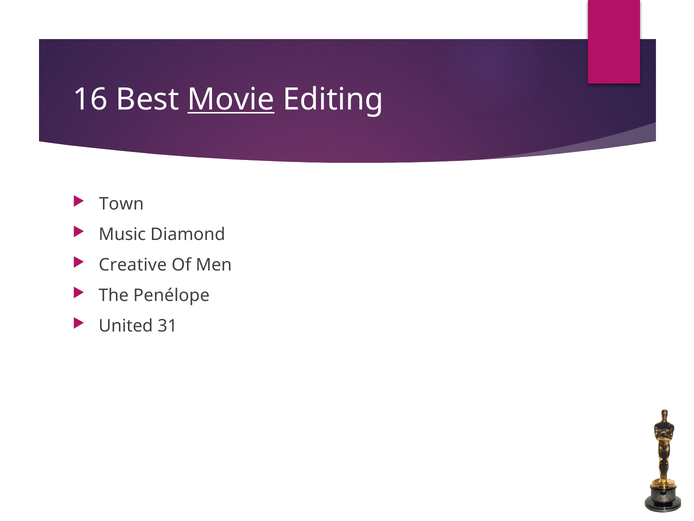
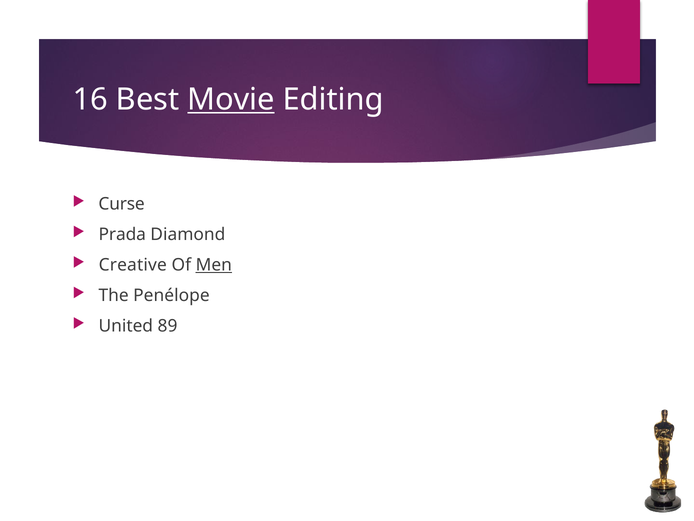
Town: Town -> Curse (122, 204)
Music: Music -> Prada (122, 234)
Men underline: none -> present (214, 265)
31: 31 -> 89 (168, 326)
